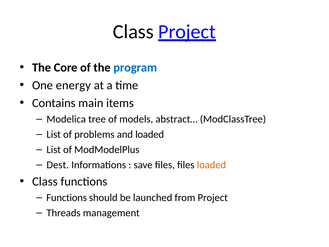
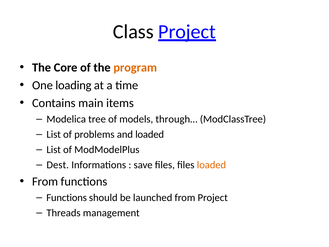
program colour: blue -> orange (135, 67)
energy: energy -> loading (73, 85)
abstract…: abstract… -> through… (176, 119)
Class: Class -> From (45, 181)
